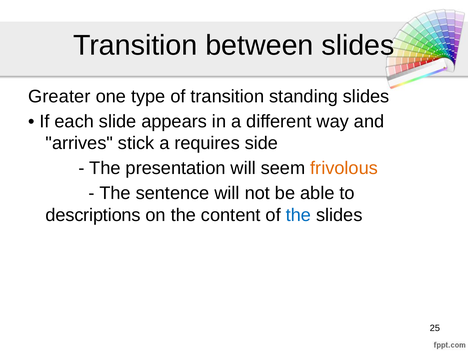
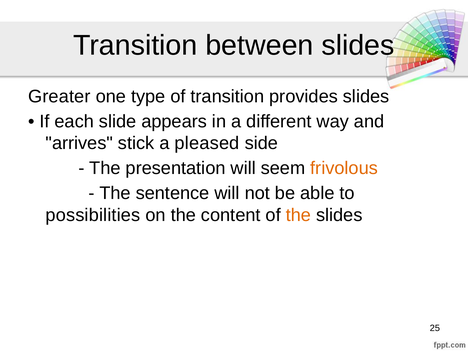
standing: standing -> provides (304, 96)
requires: requires -> pleased (207, 143)
descriptions: descriptions -> possibilities (93, 215)
the colour: blue -> orange (298, 215)
